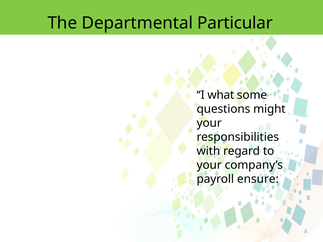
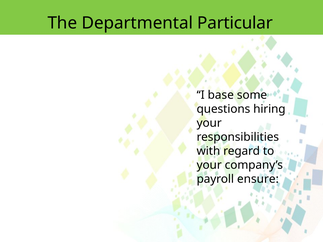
what: what -> base (221, 95)
might: might -> hiring (269, 109)
